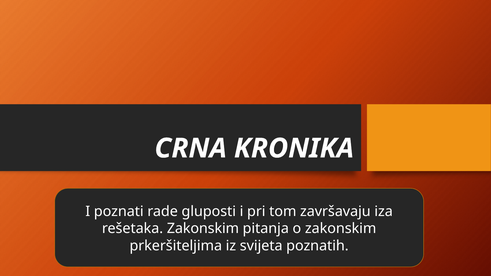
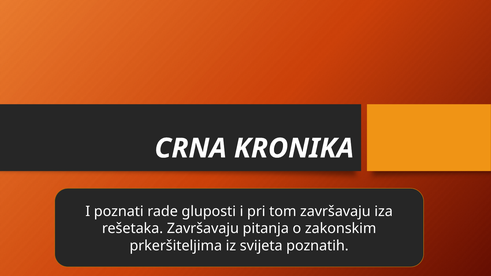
rešetaka Zakonskim: Zakonskim -> Završavaju (203, 229)
